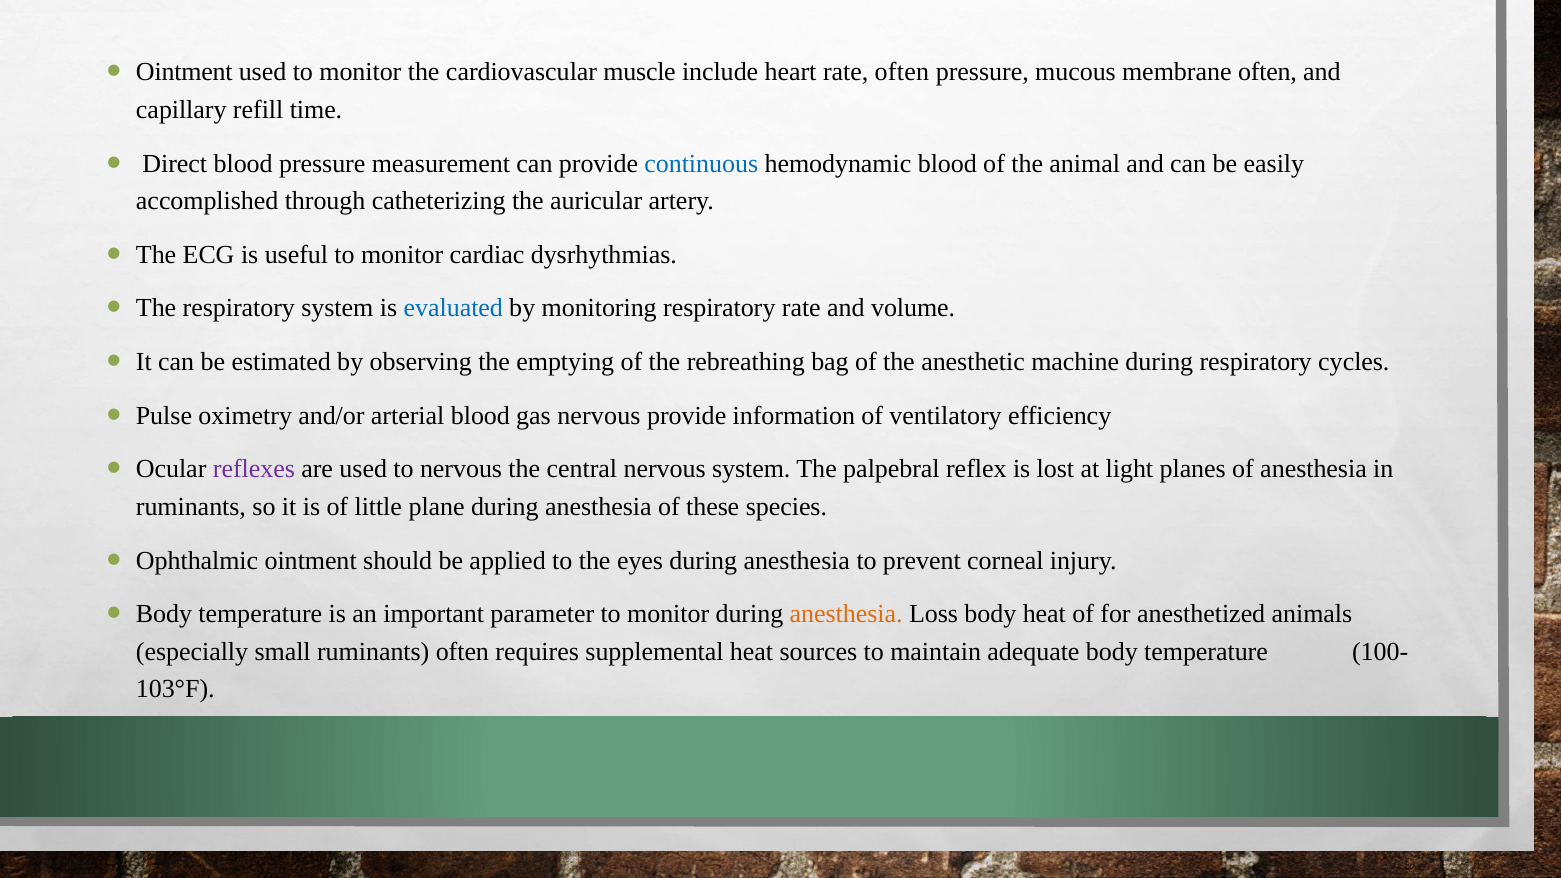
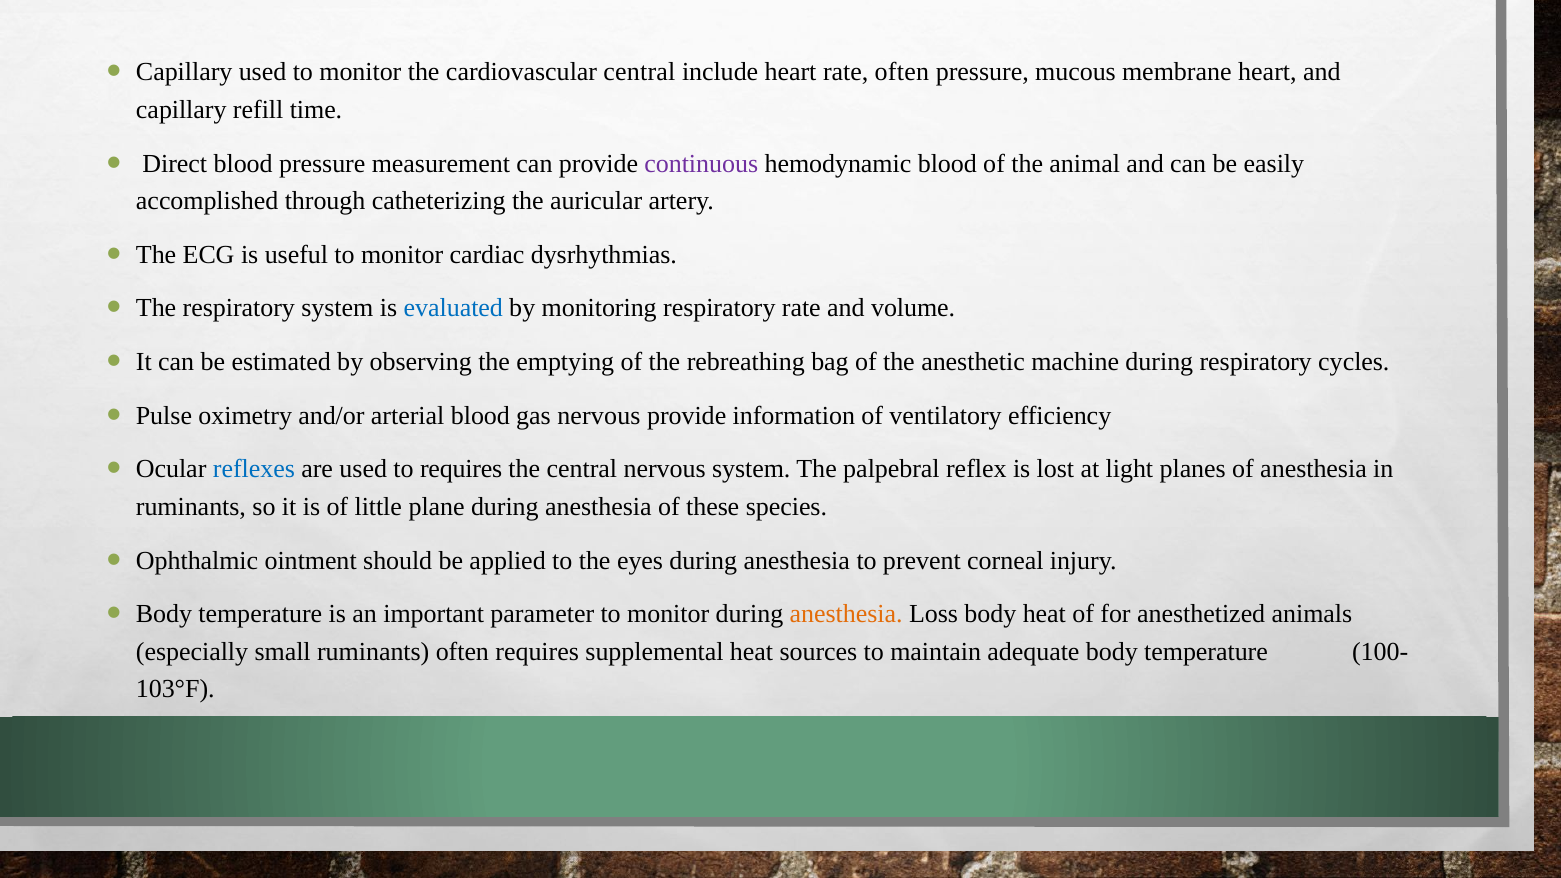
Ointment: Ointment -> Capillary (184, 72)
cardiovascular muscle: muscle -> central (639, 72)
membrane often: often -> heart (1267, 72)
continuous colour: blue -> purple (701, 163)
reflexes colour: purple -> blue (254, 469)
to nervous: nervous -> requires (461, 469)
